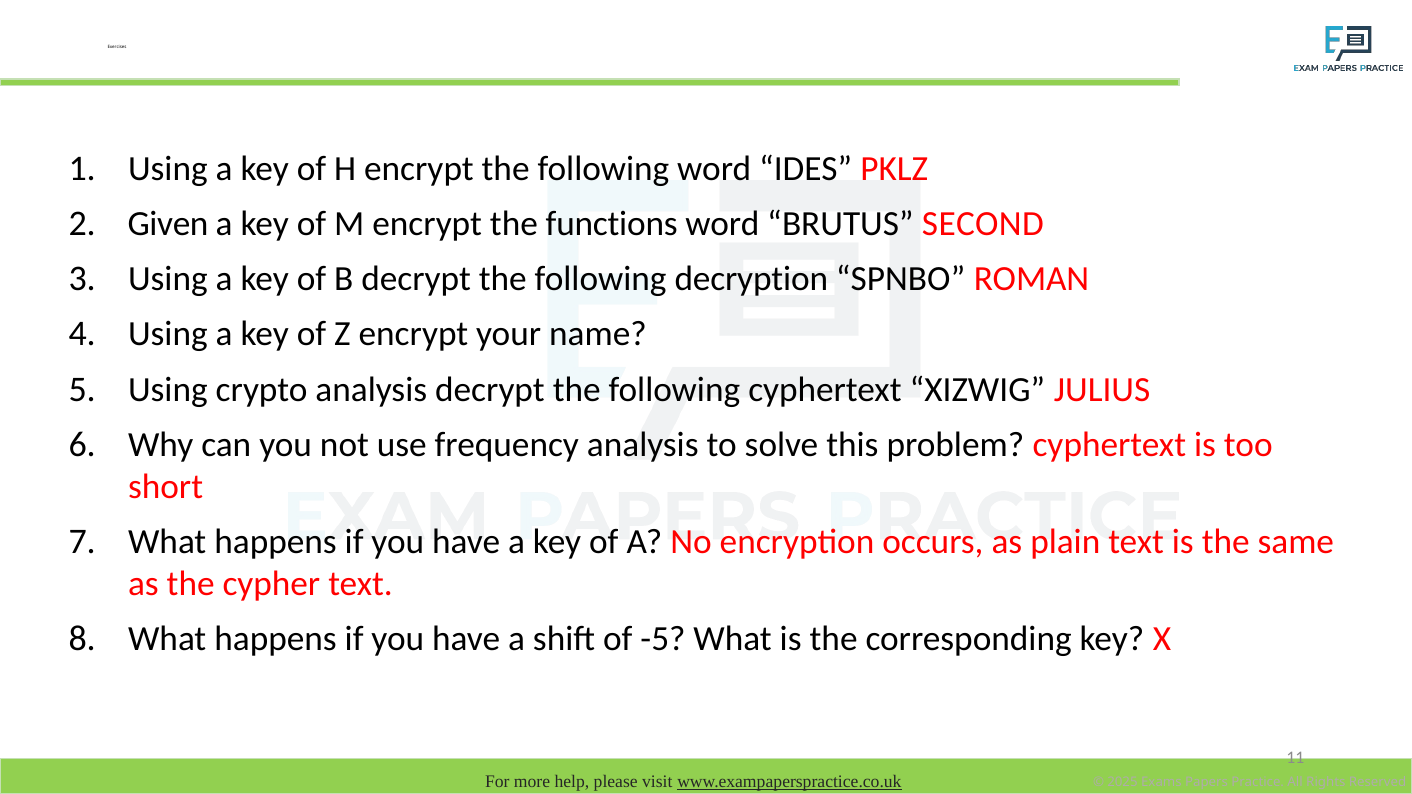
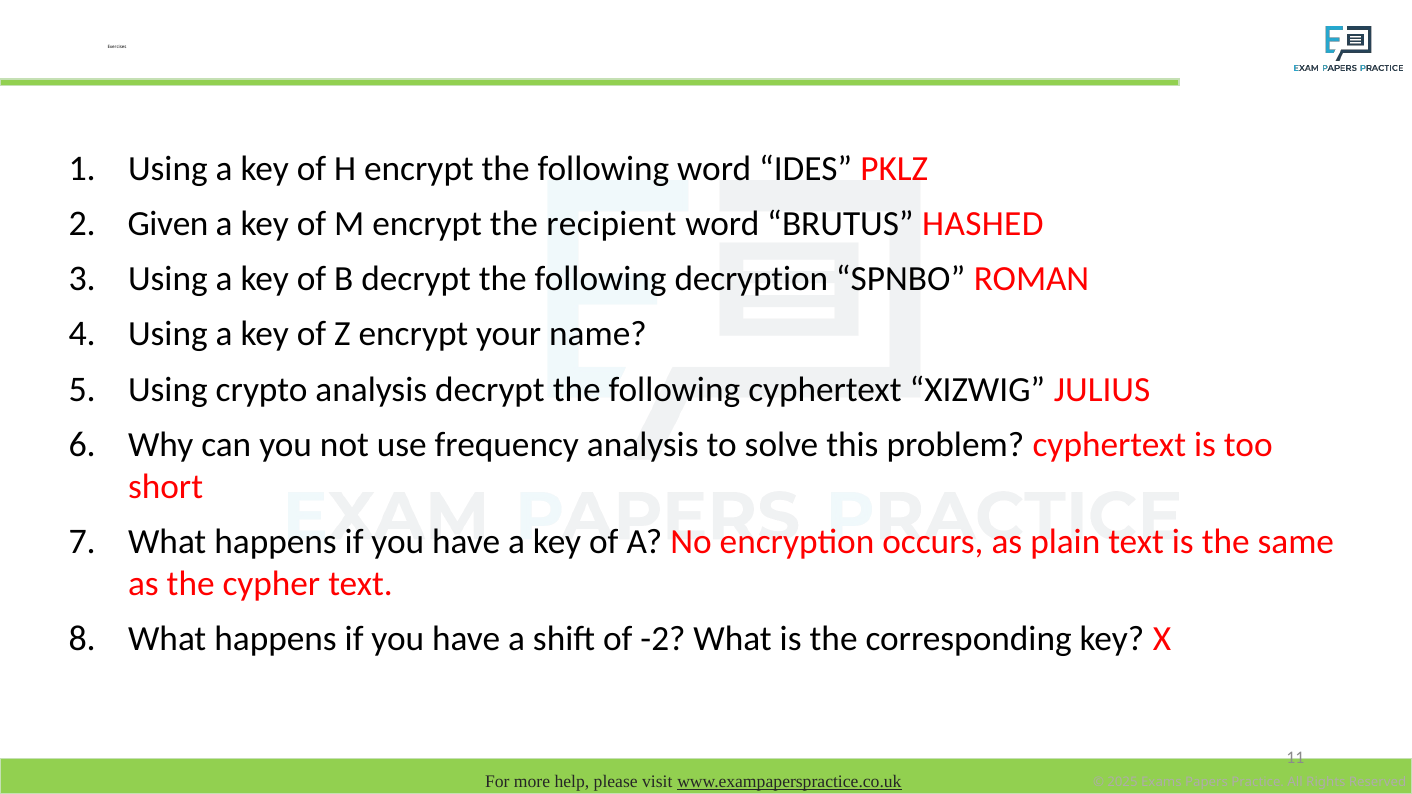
functions: functions -> recipient (611, 224)
SECOND: SECOND -> HASHED (983, 224)
-5: -5 -> -2 (663, 639)
